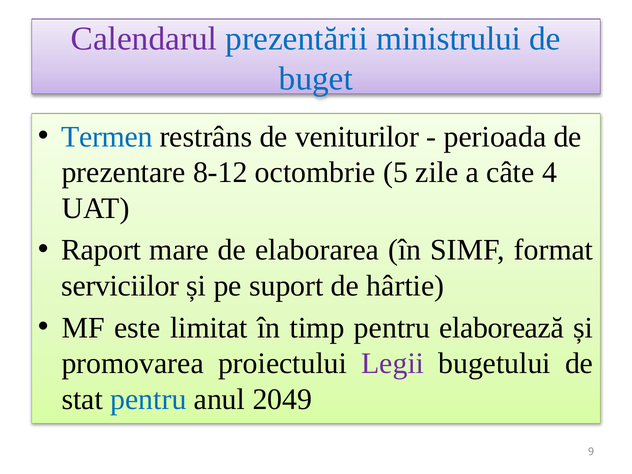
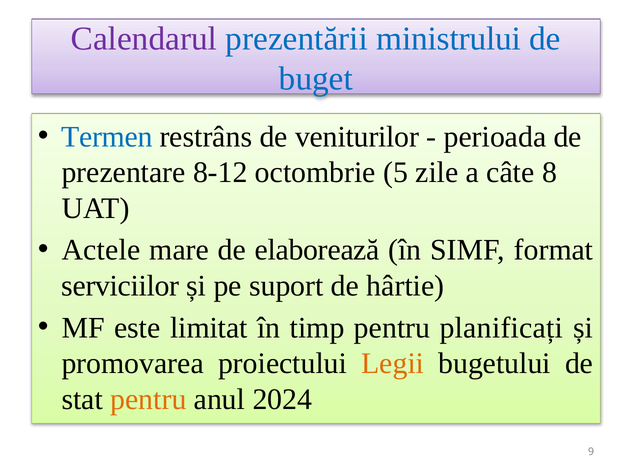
4: 4 -> 8 (550, 173)
Raport: Raport -> Actele (101, 250)
elaborarea: elaborarea -> elaborează (317, 250)
elaborează: elaborează -> planificați (501, 328)
Legii colour: purple -> orange (393, 363)
pentru colour: blue -> orange (148, 399)
2049: 2049 -> 2024 (282, 399)
